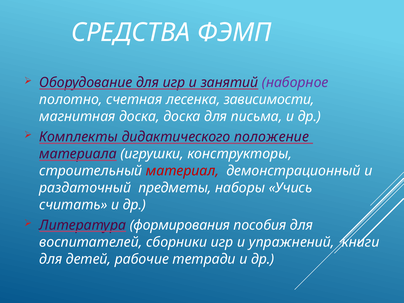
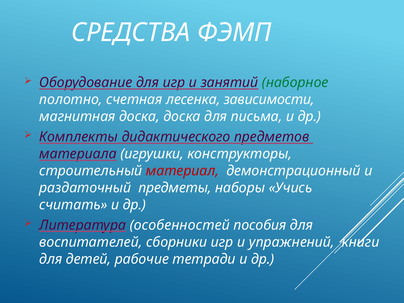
наборное colour: purple -> green (295, 83)
положение: положение -> предметов (272, 137)
формирования: формирования -> особенностей (180, 225)
